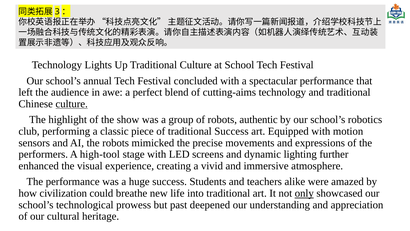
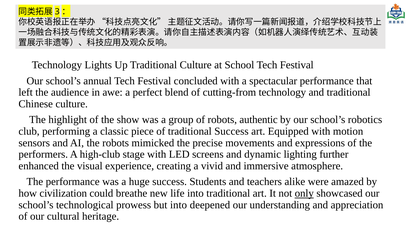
cutting-aims: cutting-aims -> cutting-from (229, 92)
culture underline: present -> none (72, 104)
high-tool: high-tool -> high-club (100, 154)
but past: past -> into (179, 204)
